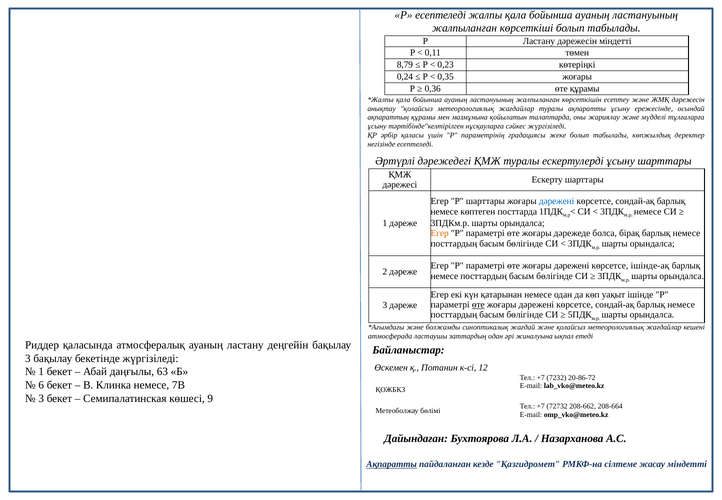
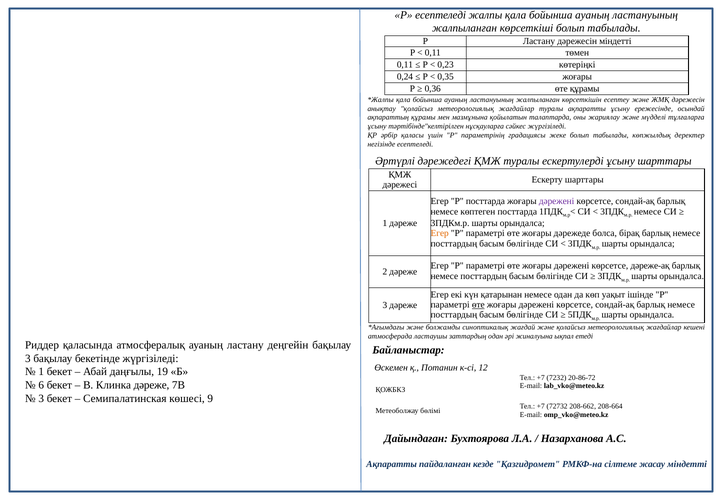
8,79: 8,79 -> 0,11 (405, 65)
Р шарттары: шарттары -> посттарда (485, 201)
дәрежені colour: blue -> purple (557, 201)
ішінде-ақ: ішінде-ақ -> дәреже-ақ (650, 266)
63: 63 -> 19 (162, 372)
Клинка немесе: немесе -> дәреже (151, 385)
Ақпаратты underline: present -> none (392, 464)
